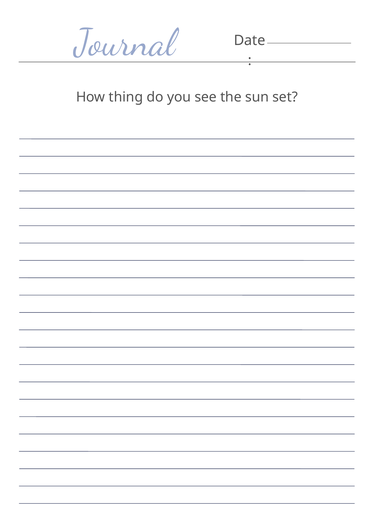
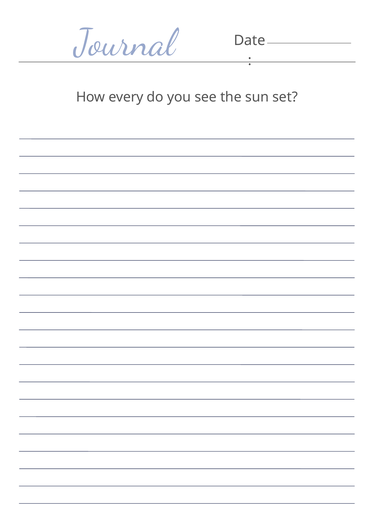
thing: thing -> every (126, 97)
